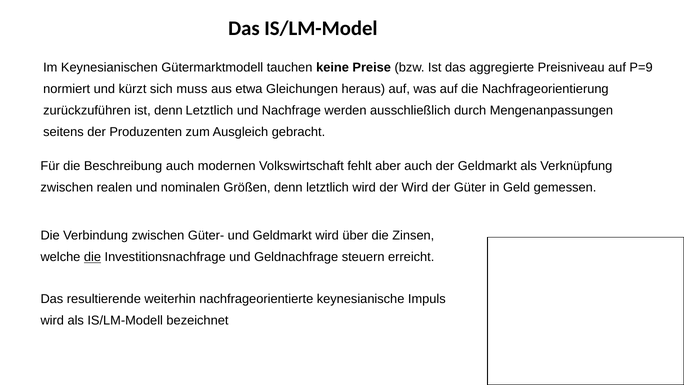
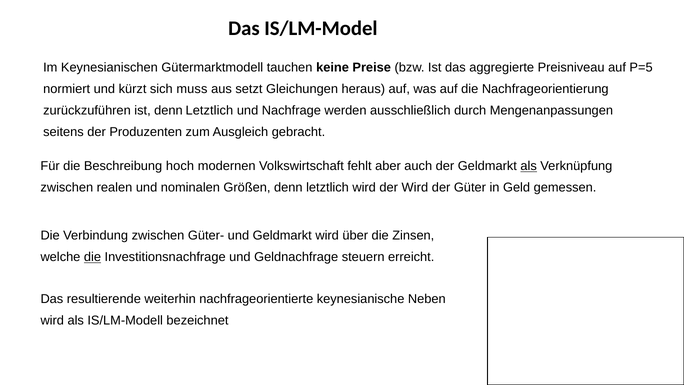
P=9: P=9 -> P=5 (641, 67)
etwa: etwa -> setzt (249, 89)
Beschreibung auch: auch -> hoch (180, 166)
als underline: none -> present (529, 166)
Impuls: Impuls -> Neben (427, 299)
